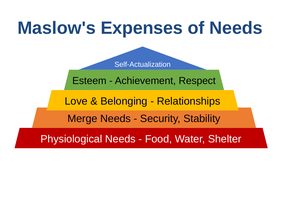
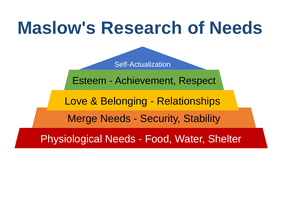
Expenses: Expenses -> Research (142, 28)
